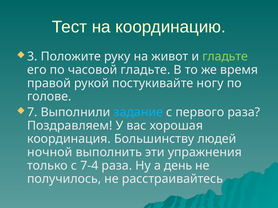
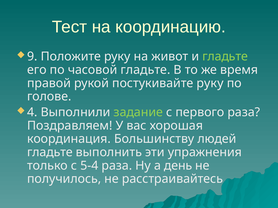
3: 3 -> 9 (32, 57)
постукивайте ногу: ногу -> руку (210, 83)
7: 7 -> 4 (32, 113)
задание colour: light blue -> light green (138, 113)
ночной: ночной -> гладьте (50, 153)
7-4: 7-4 -> 5-4 (89, 166)
